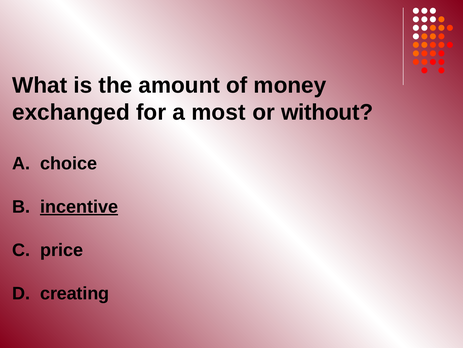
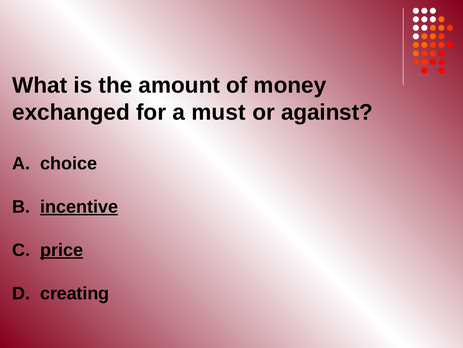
most: most -> must (219, 112)
without: without -> against (327, 112)
price underline: none -> present (62, 250)
